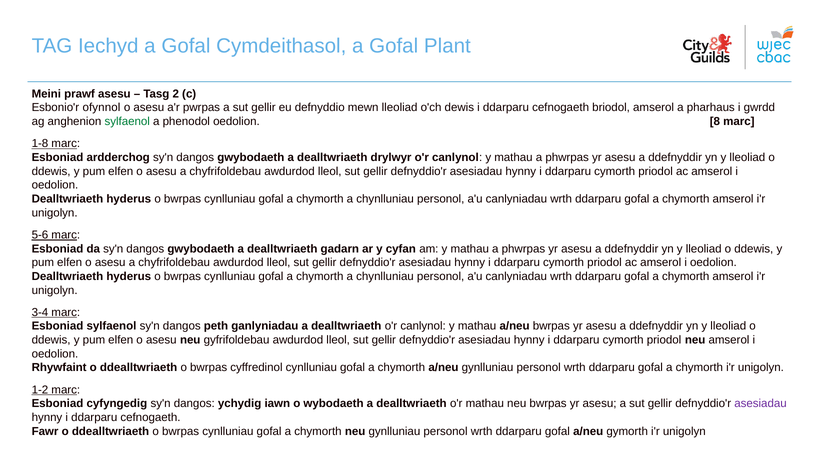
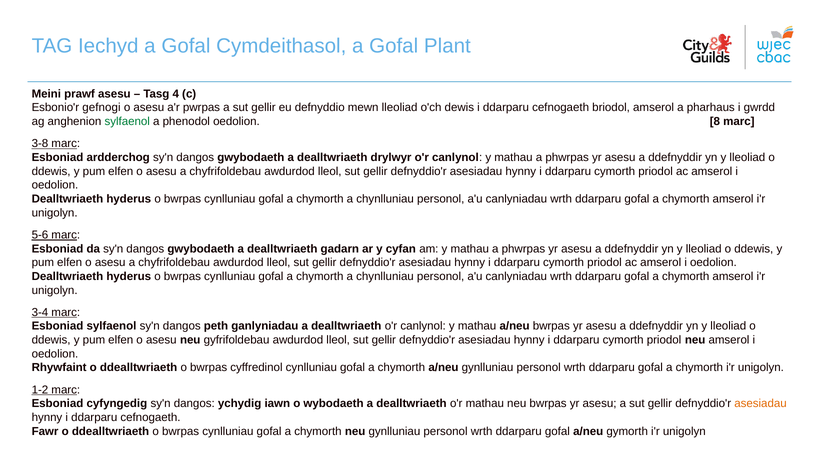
2: 2 -> 4 (176, 94)
ofynnol: ofynnol -> gefnogi (101, 108)
1-8: 1-8 -> 3-8 (40, 144)
asesiadau colour: purple -> orange (760, 404)
